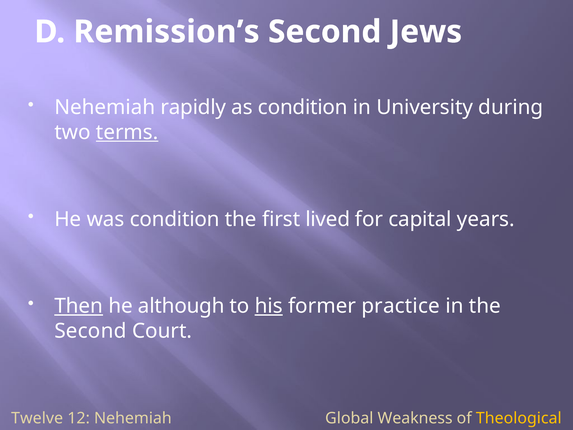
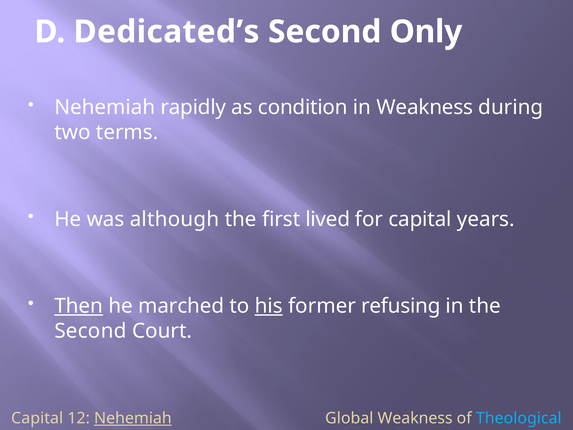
Remission’s: Remission’s -> Dedicated’s (166, 32)
Jews: Jews -> Only (426, 32)
in University: University -> Weakness (425, 107)
terms underline: present -> none (127, 132)
was condition: condition -> although (175, 219)
although: although -> marched (181, 306)
practice: practice -> refusing (401, 306)
Twelve: Twelve -> Capital (37, 418)
Nehemiah underline: none -> present (133, 418)
Theological colour: yellow -> light blue (519, 418)
